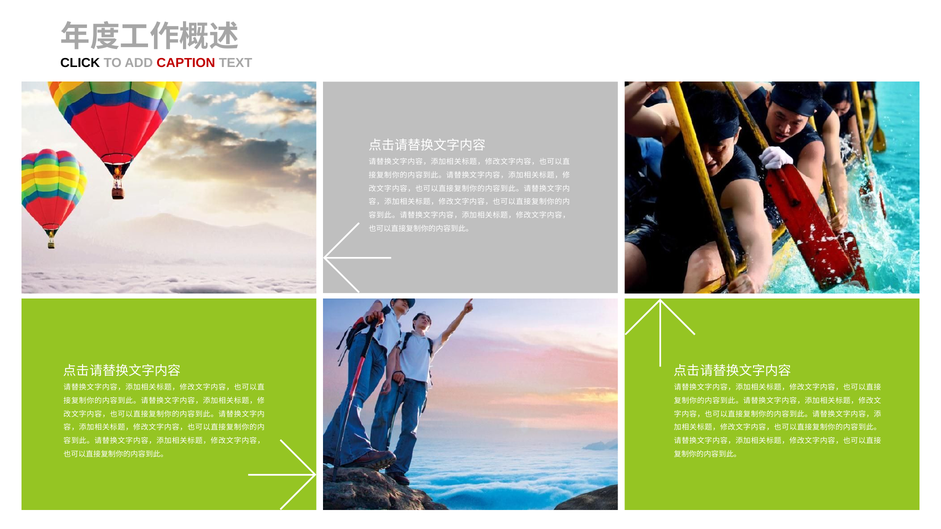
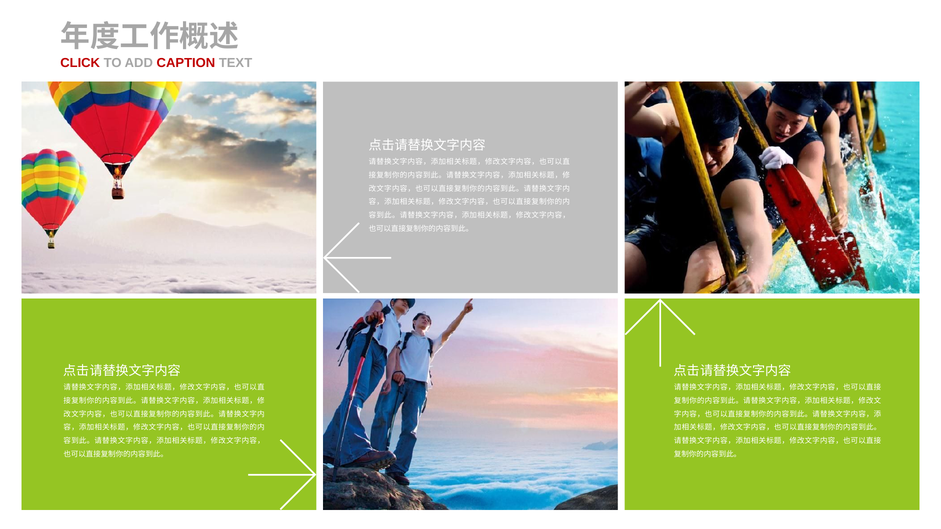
CLICK colour: black -> red (80, 63)
